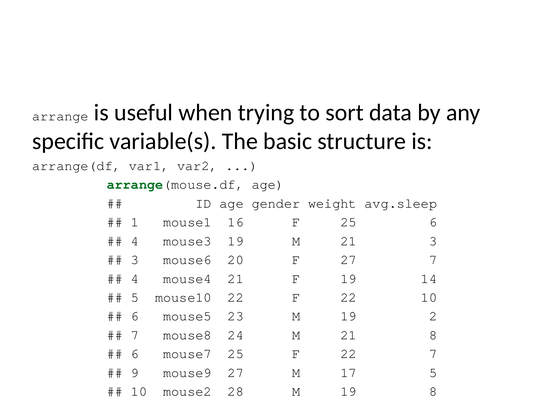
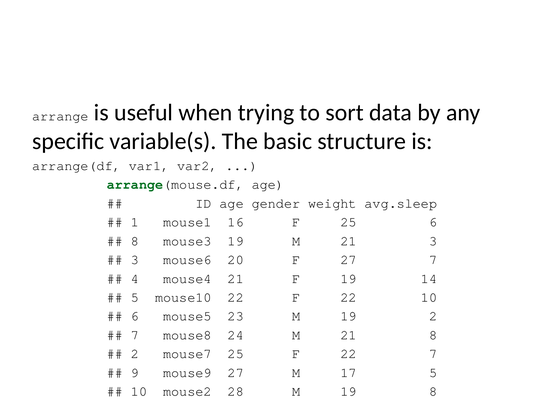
4: 4 -> 8 (135, 241)
6: 6 -> 2 (135, 354)
